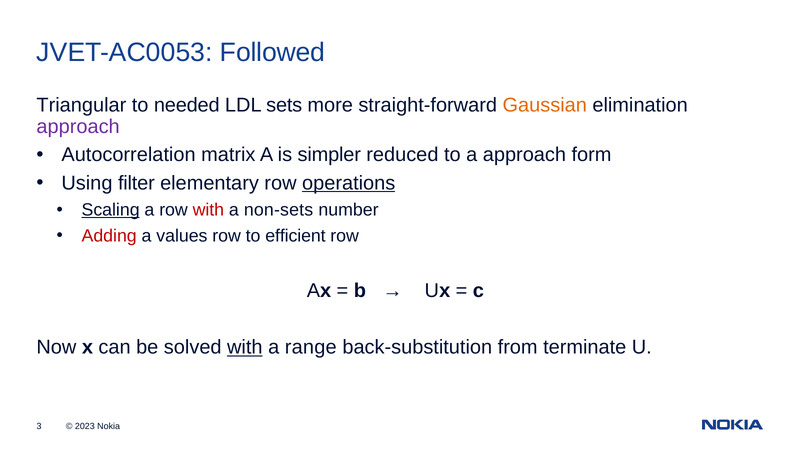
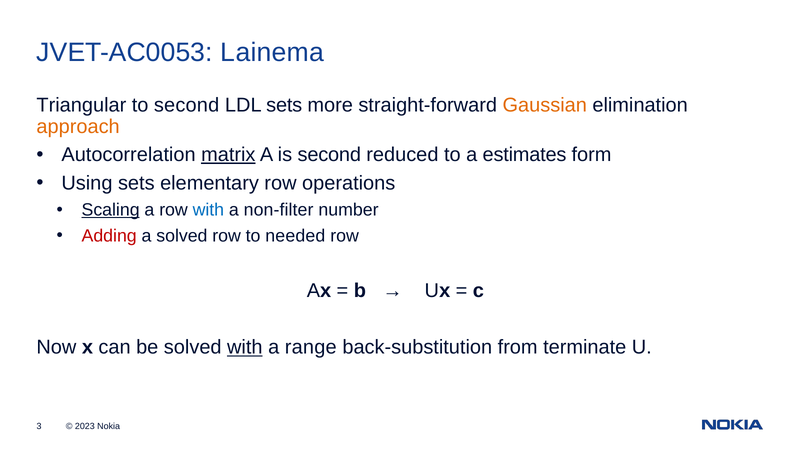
Followed: Followed -> Lainema (272, 52)
to needed: needed -> second (187, 105)
approach colour: purple -> orange (78, 127)
matrix underline: none -> present (228, 155)
is simpler: simpler -> second (329, 155)
a approach: approach -> estimates (525, 155)
Using filter: filter -> sets (136, 183)
operations underline: present -> none (349, 183)
with colour: red -> blue (208, 210)
non-sets: non-sets -> non-filter (279, 210)
a values: values -> solved (182, 236)
efficient: efficient -> needed (295, 236)
